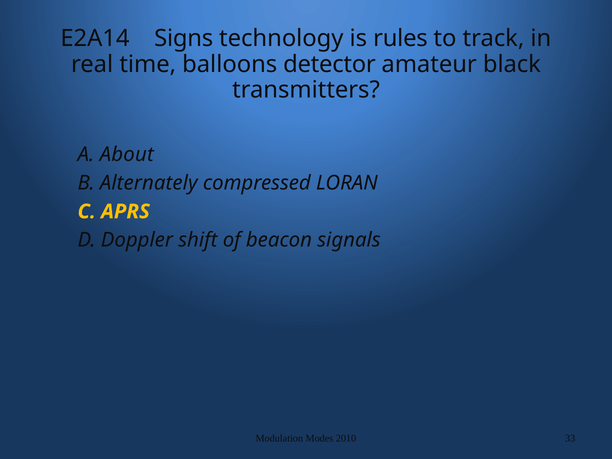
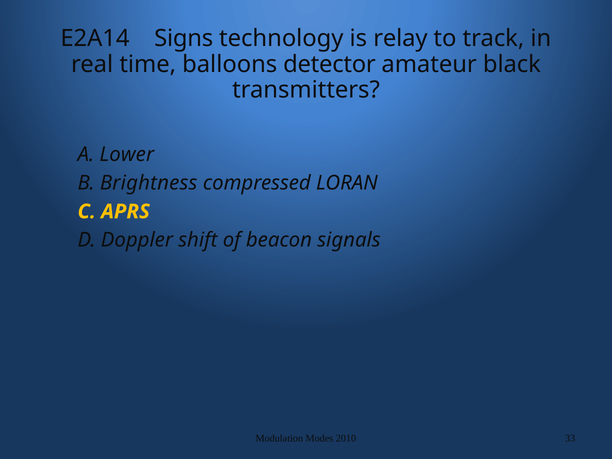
rules: rules -> relay (400, 39)
About: About -> Lower (127, 154)
Alternately: Alternately -> Brightness (149, 183)
